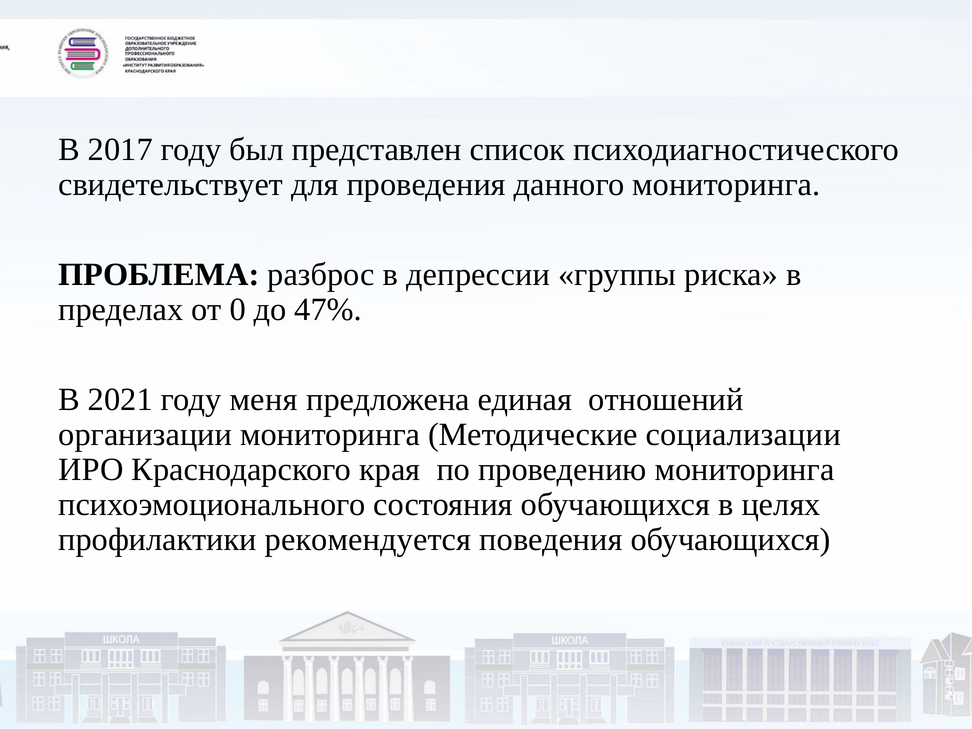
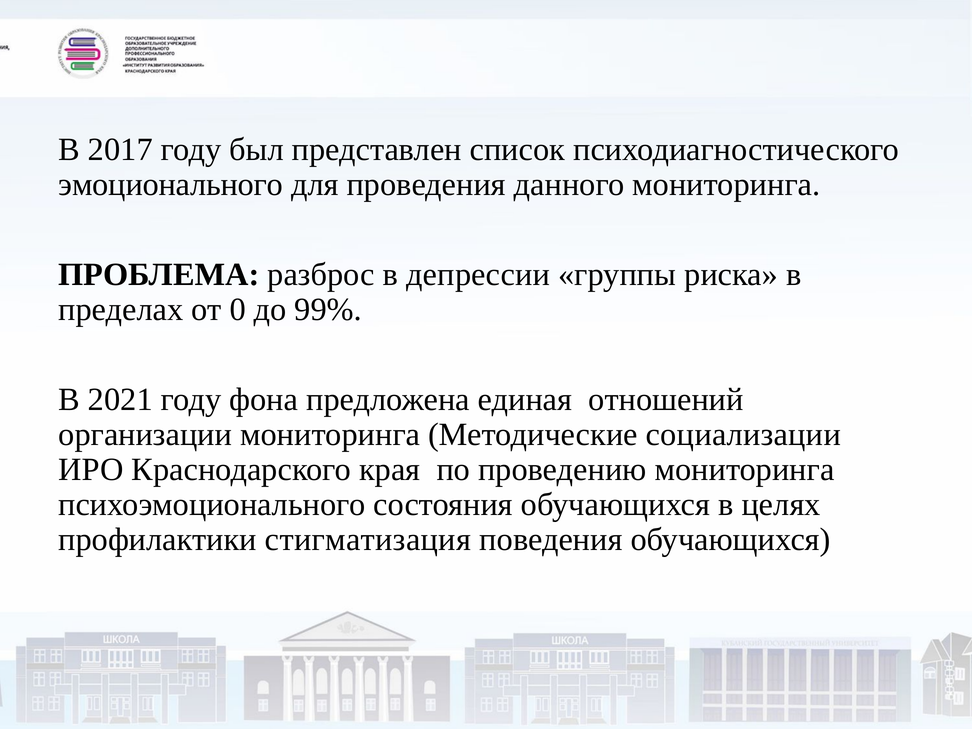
свидетельствует: свидетельствует -> эмоционального (171, 184)
47%: 47% -> 99% (328, 310)
меня: меня -> фона (264, 400)
рекомендуется: рекомендуется -> стигматизация (368, 540)
